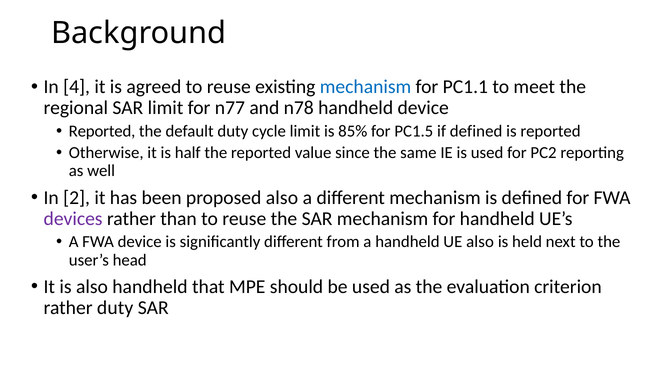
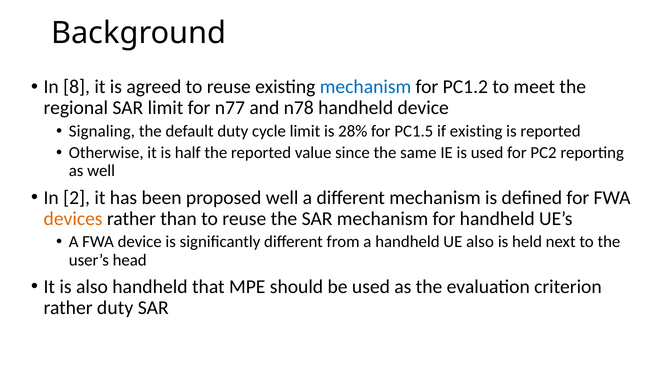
4: 4 -> 8 (77, 87)
PC1.1: PC1.1 -> PC1.2 (465, 87)
Reported: Reported -> Signaling (102, 131)
85%: 85% -> 28% (353, 131)
if defined: defined -> existing (476, 131)
proposed also: also -> well (282, 198)
devices colour: purple -> orange (73, 219)
